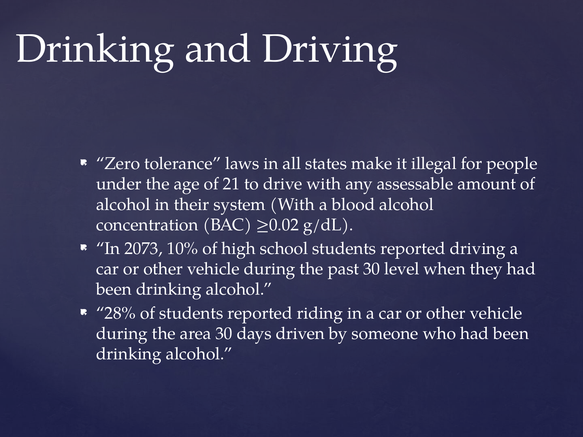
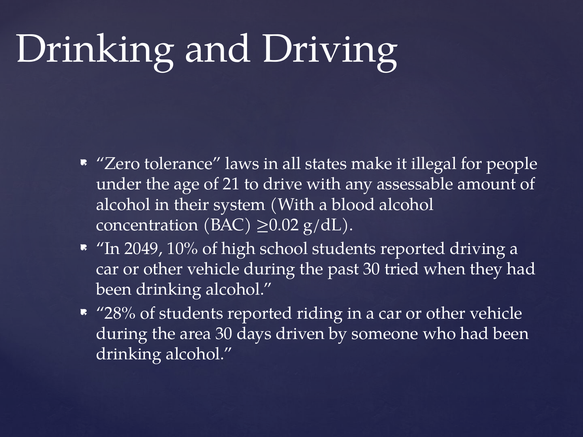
2073: 2073 -> 2049 (144, 249)
level: level -> tried (402, 269)
